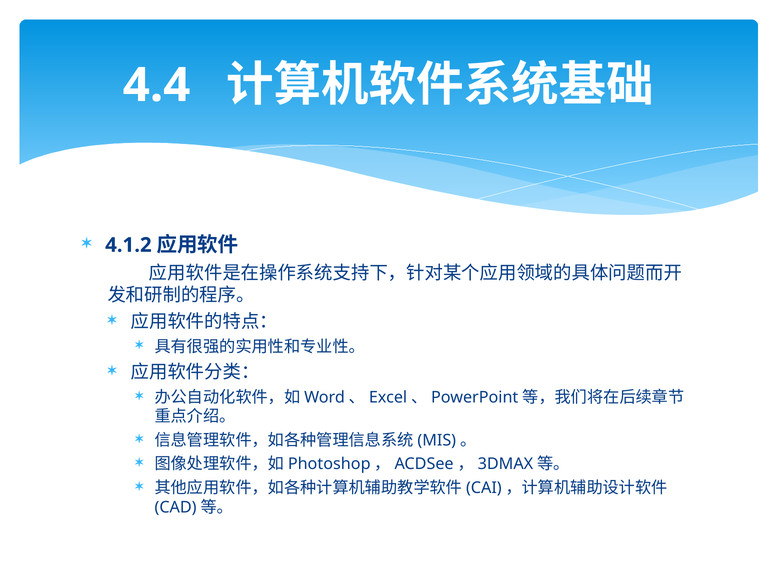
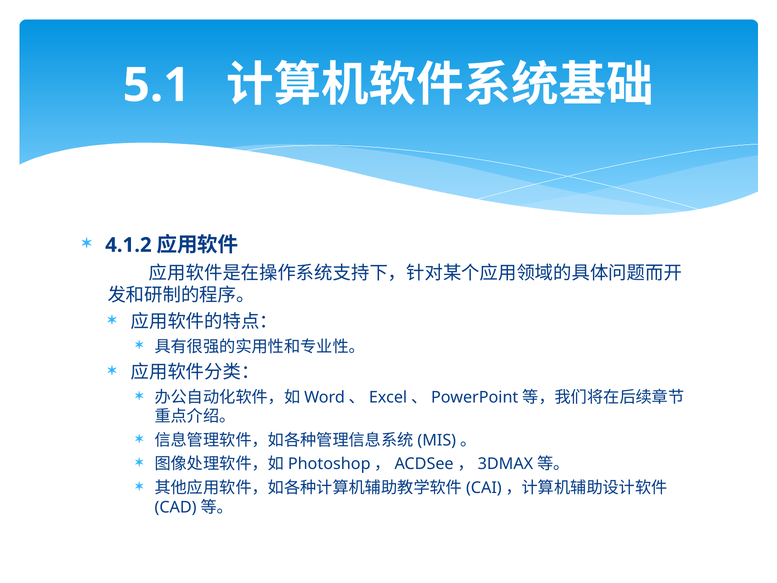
4.4: 4.4 -> 5.1 (157, 85)
